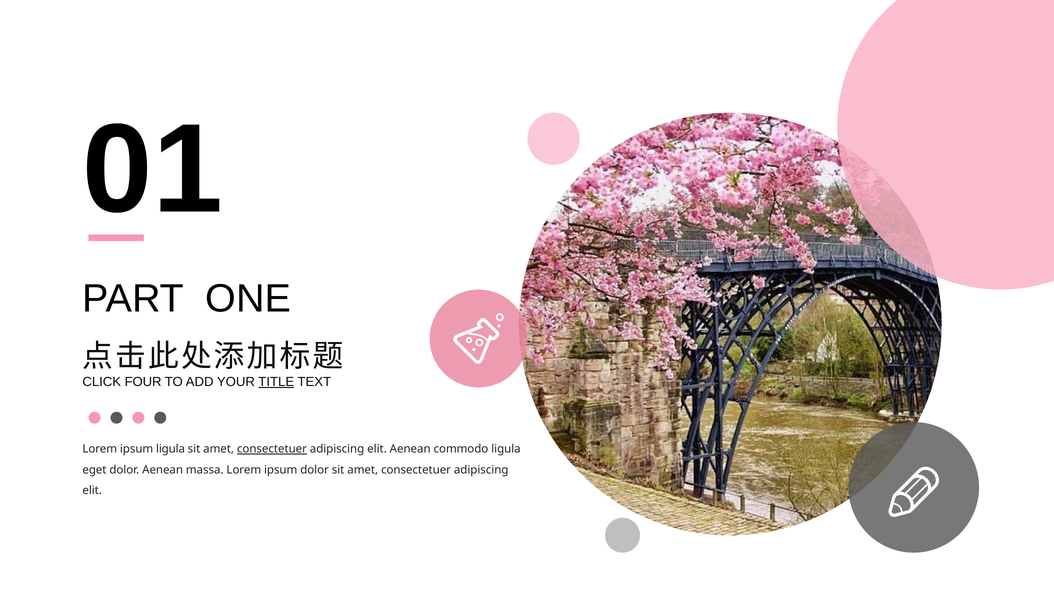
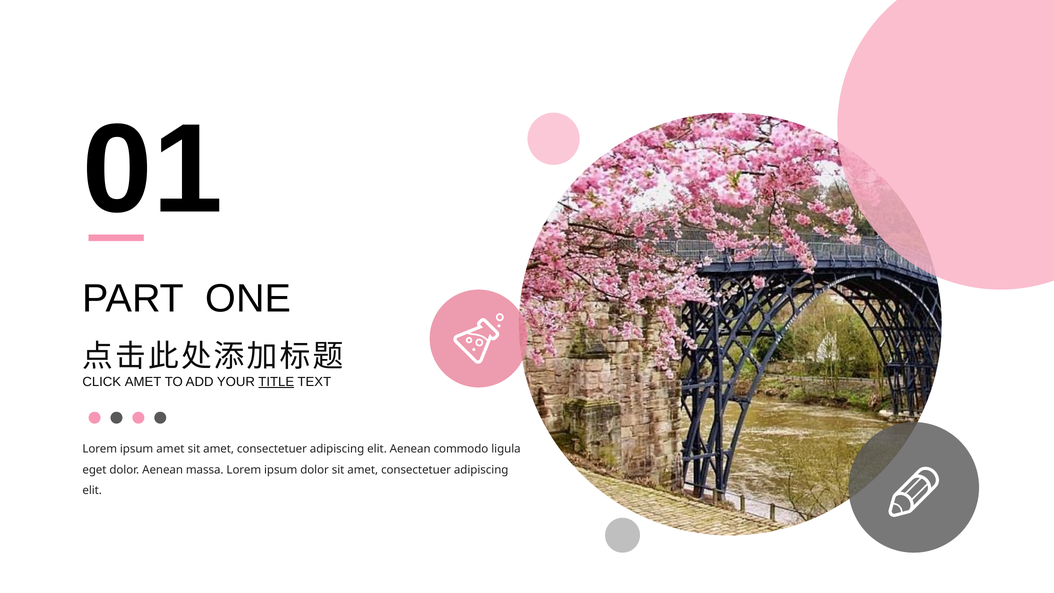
CLICK FOUR: FOUR -> AMET (143, 382)
ipsum ligula: ligula -> amet (170, 449)
consectetuer underline: present -> none (272, 449)
